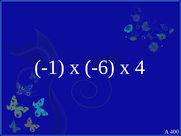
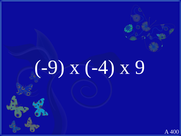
-1: -1 -> -9 (49, 67)
-6: -6 -> -4 (100, 67)
4: 4 -> 9 (140, 67)
